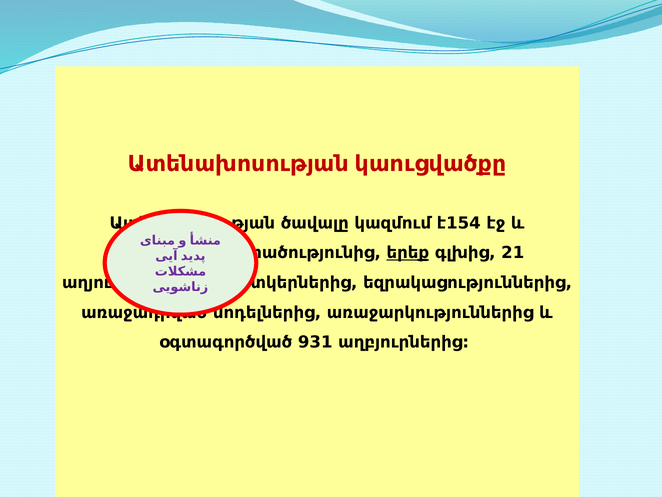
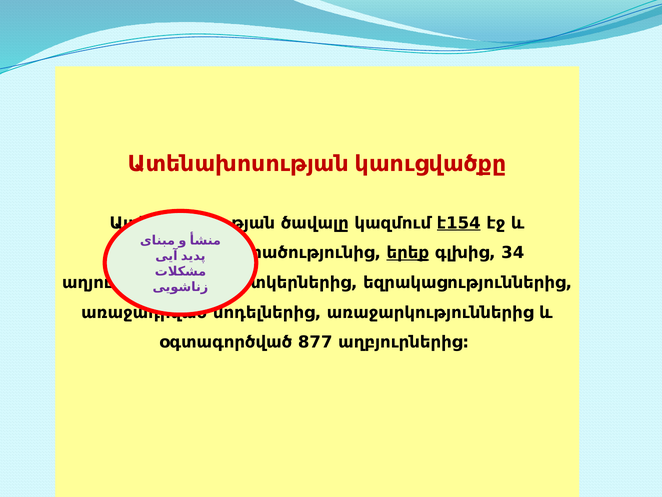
է154 underline: none -> present (459, 223)
21: 21 -> 34 (513, 253)
931: 931 -> 877 (315, 342)
